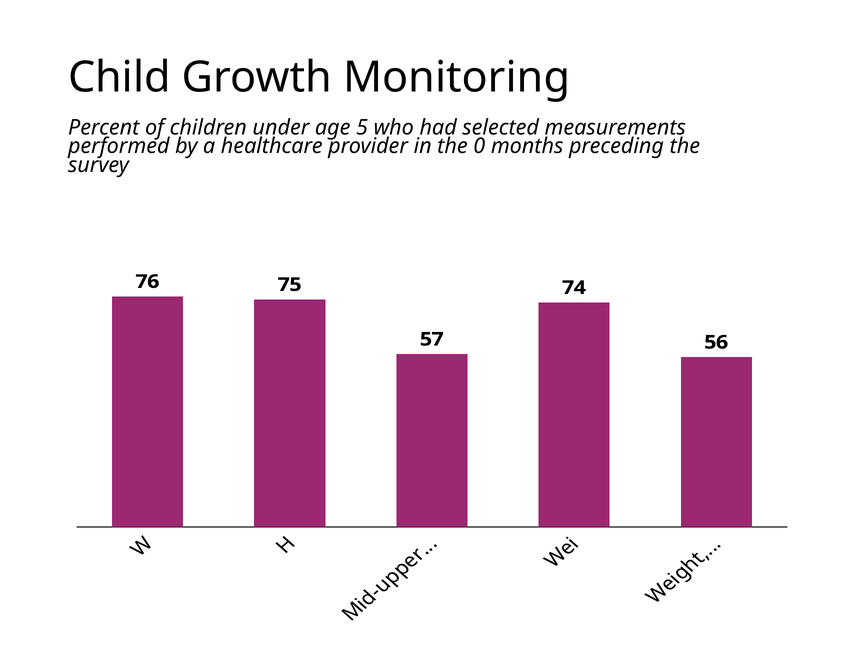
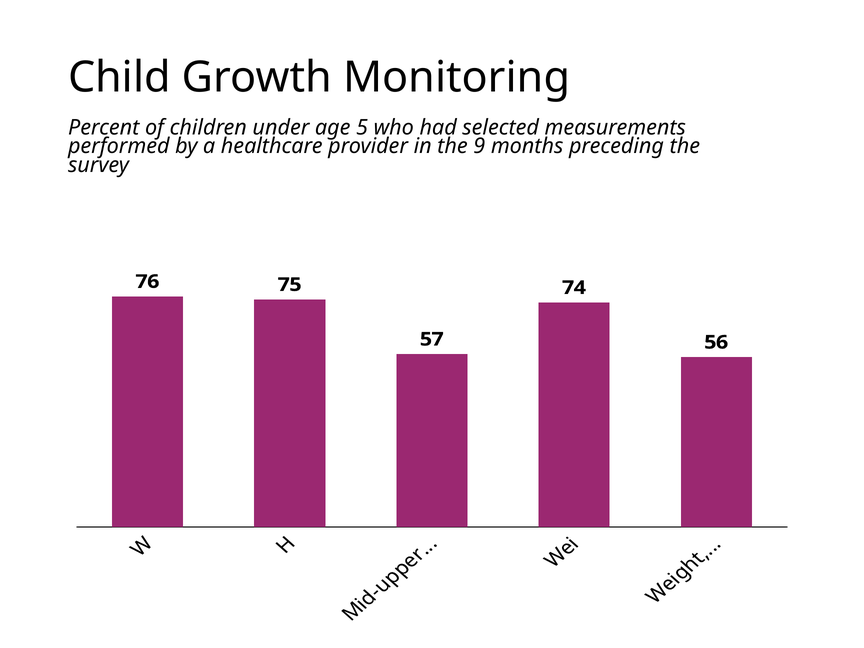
0: 0 -> 9 (479, 146)
